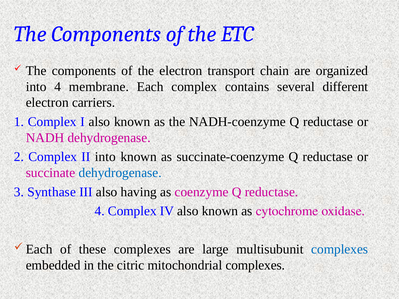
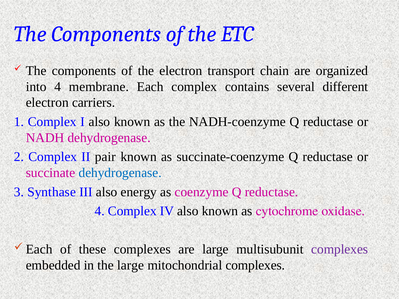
II into: into -> pair (105, 157)
having: having -> energy (139, 192)
complexes colour: blue -> purple (340, 249)
the citric: citric -> large (131, 265)
